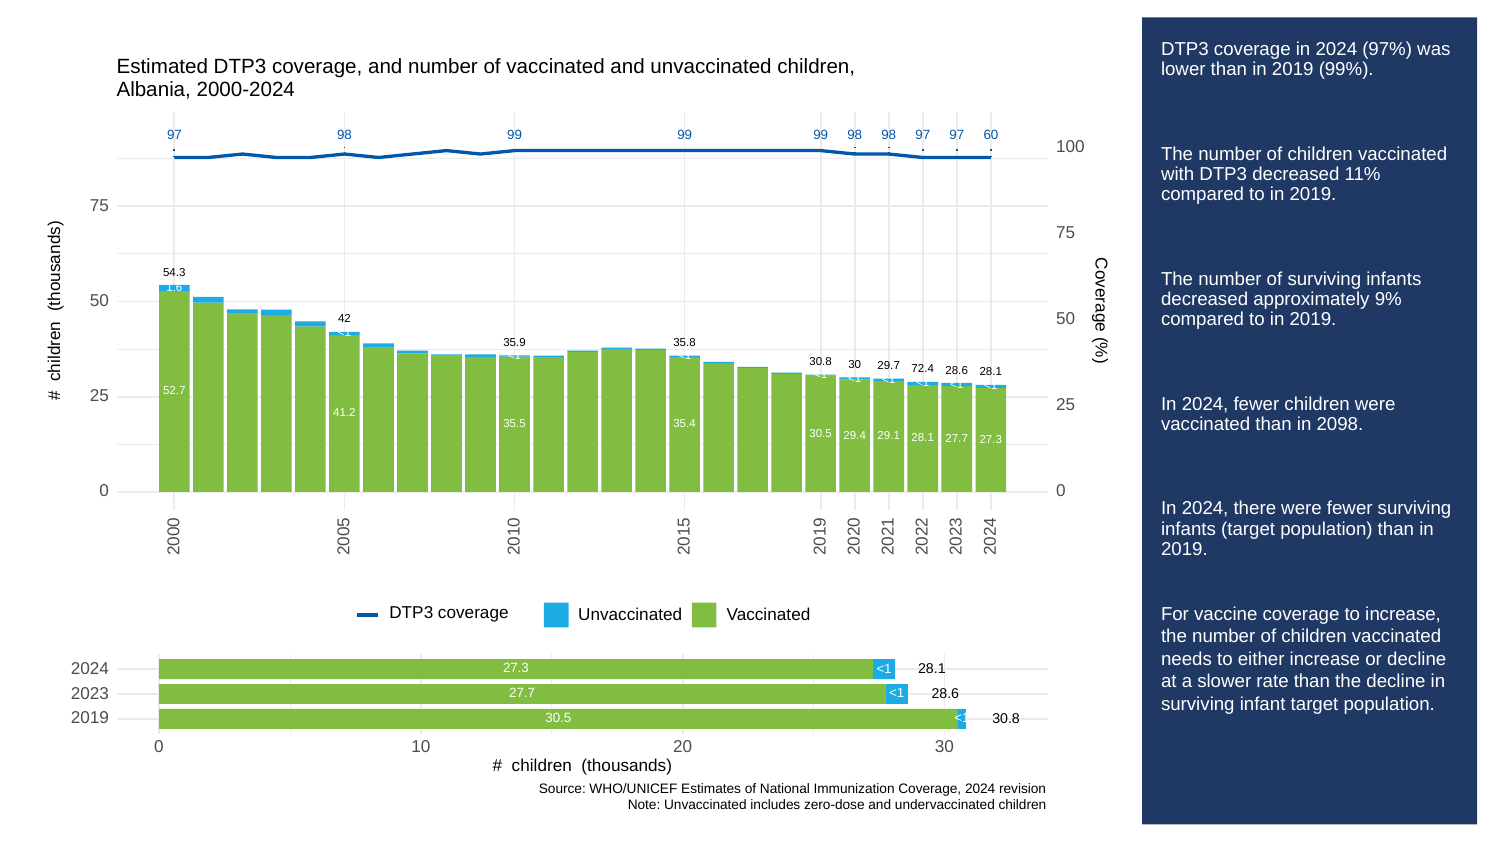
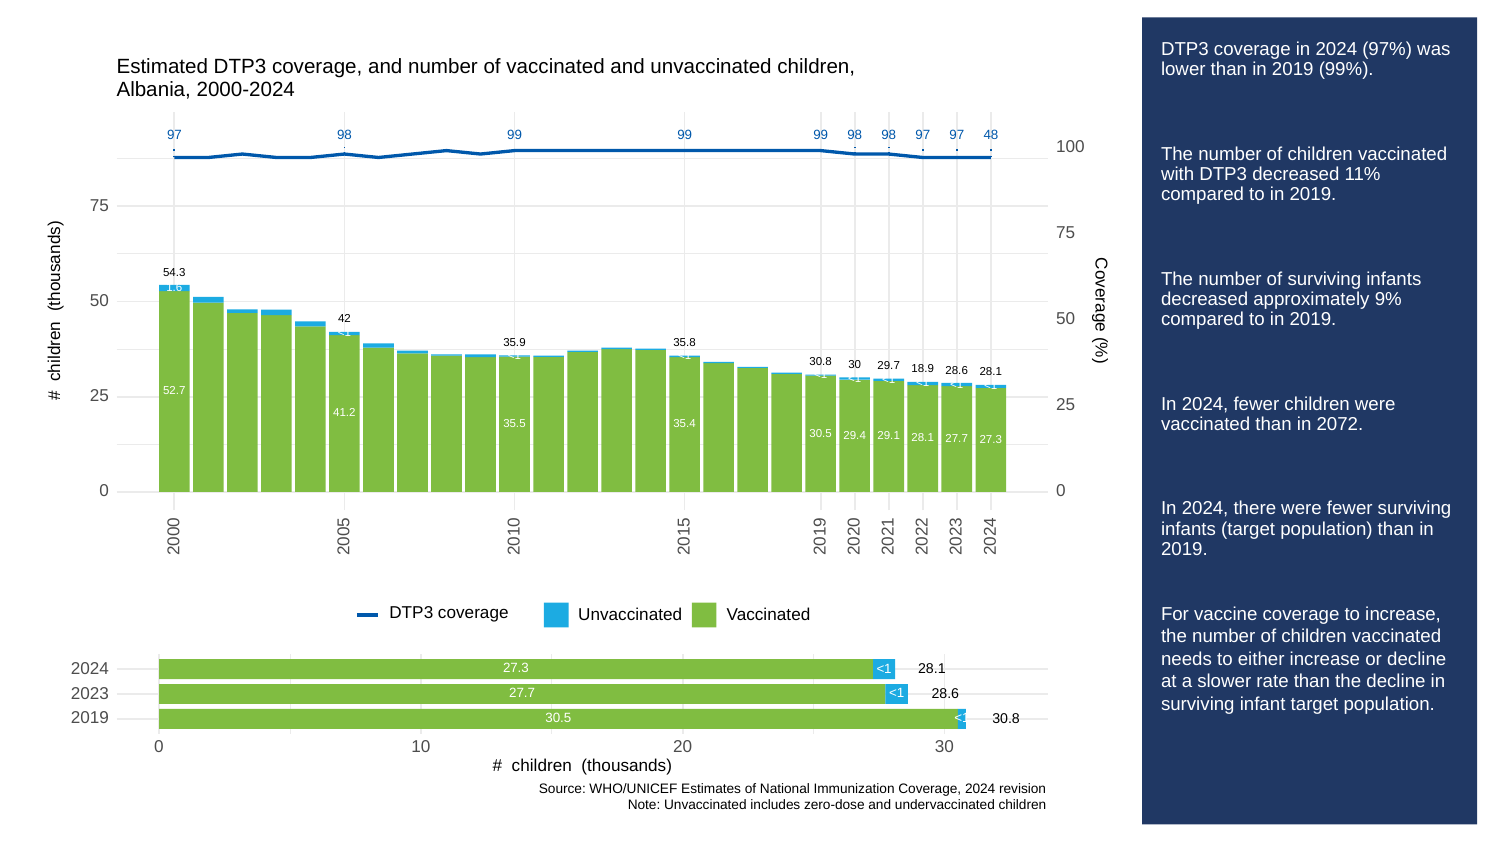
60: 60 -> 48 (991, 135)
72.4: 72.4 -> 18.9 (923, 369)
2098: 2098 -> 2072 (1340, 424)
